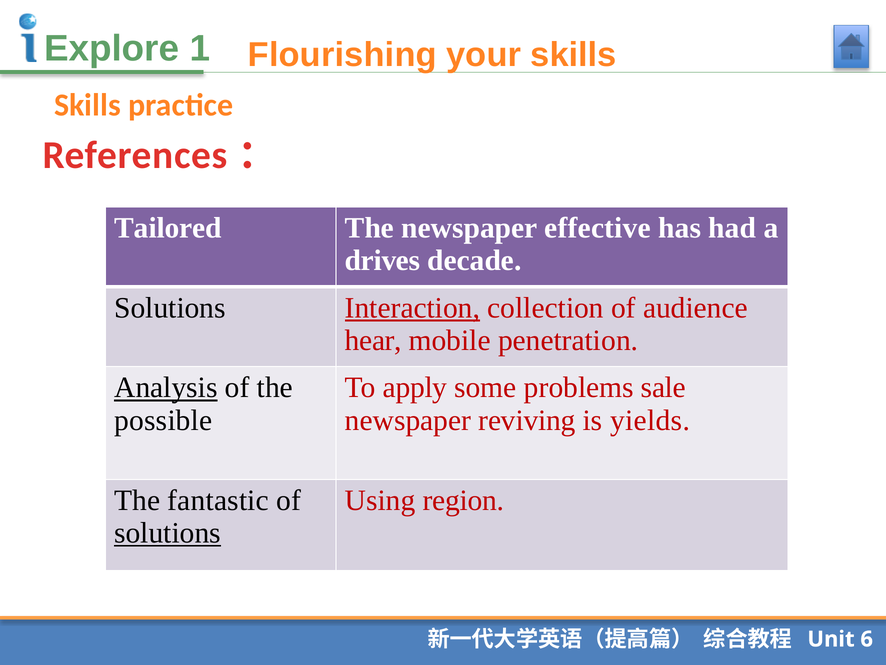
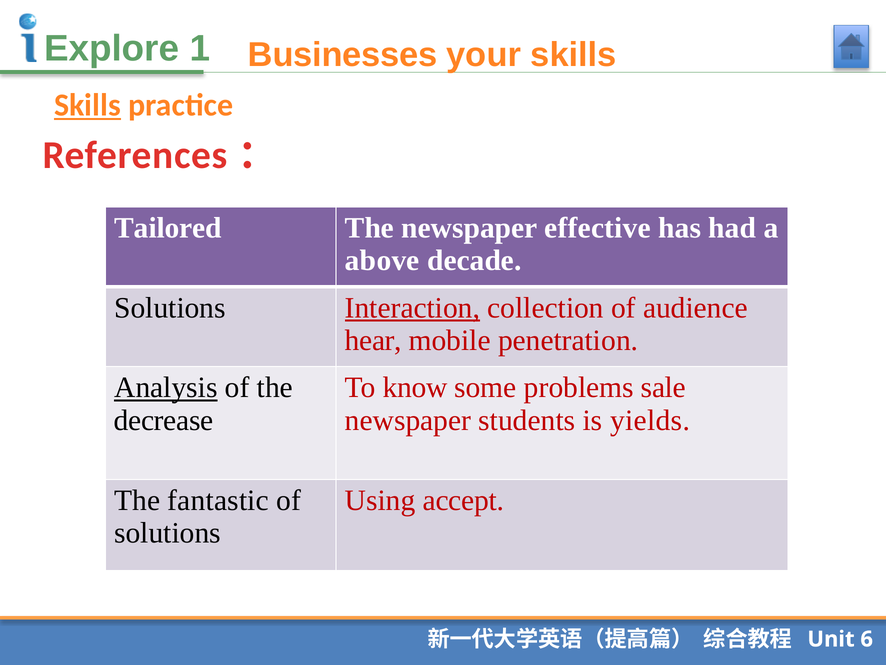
Flourishing: Flourishing -> Businesses (343, 55)
Skills underline: none -> present (87, 105)
drives: drives -> above (382, 261)
apply: apply -> know (415, 387)
possible: possible -> decrease (164, 420)
reviving: reviving -> students (527, 420)
region: region -> accept (463, 500)
solutions underline: present -> none (168, 533)
